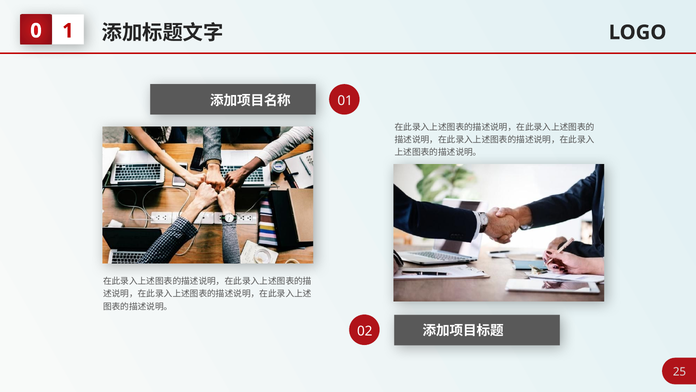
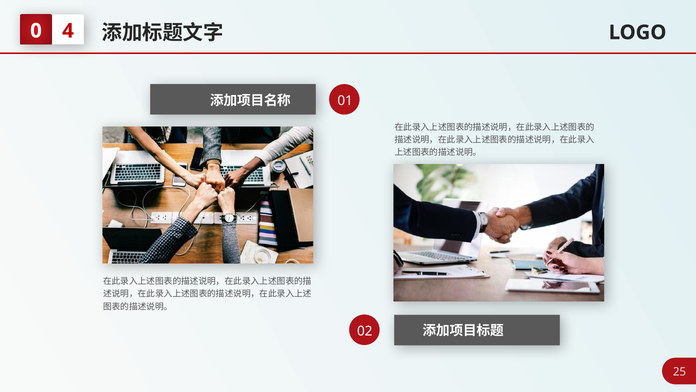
1: 1 -> 4 (68, 31)
